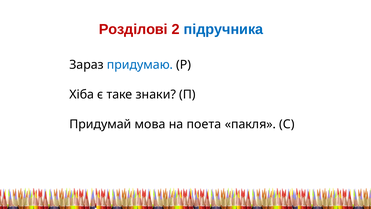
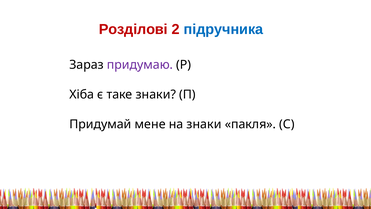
придумаю colour: blue -> purple (140, 65)
мова: мова -> мене (150, 124)
на поета: поета -> знаки (204, 124)
